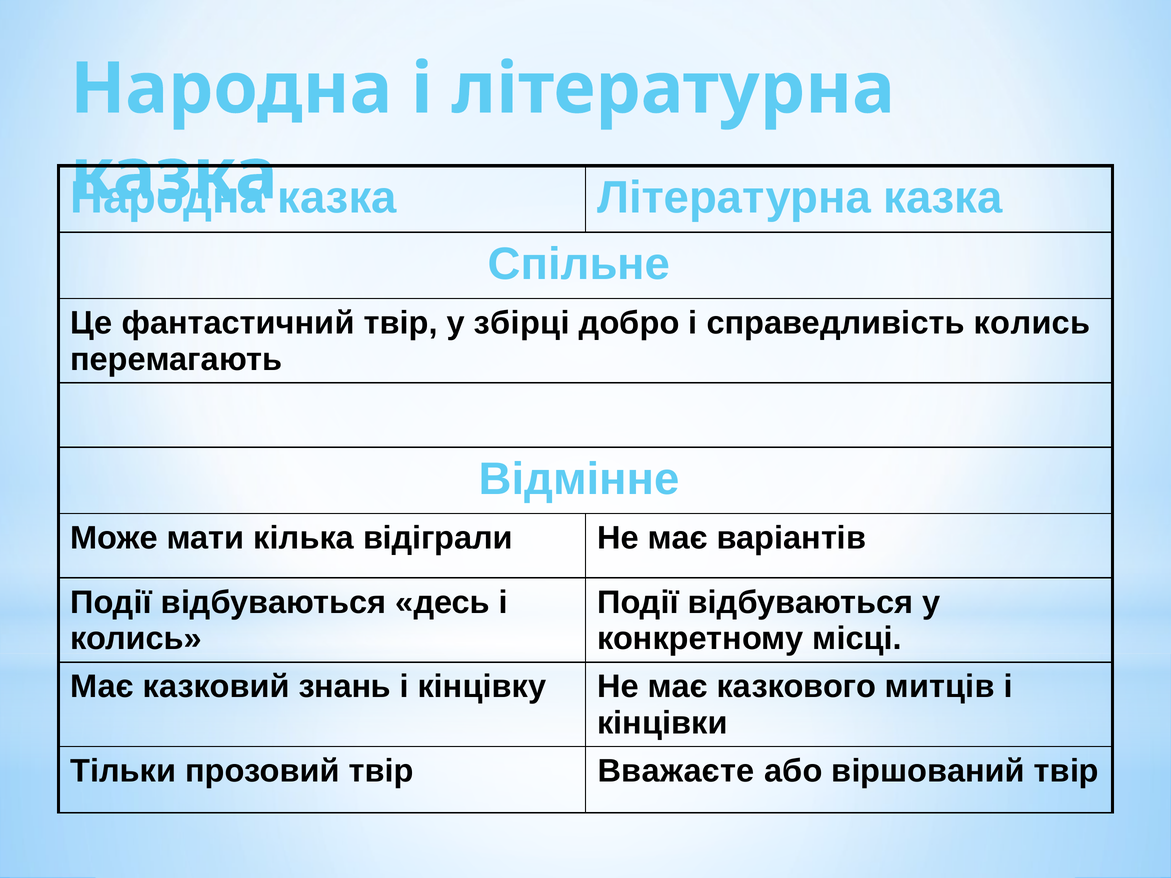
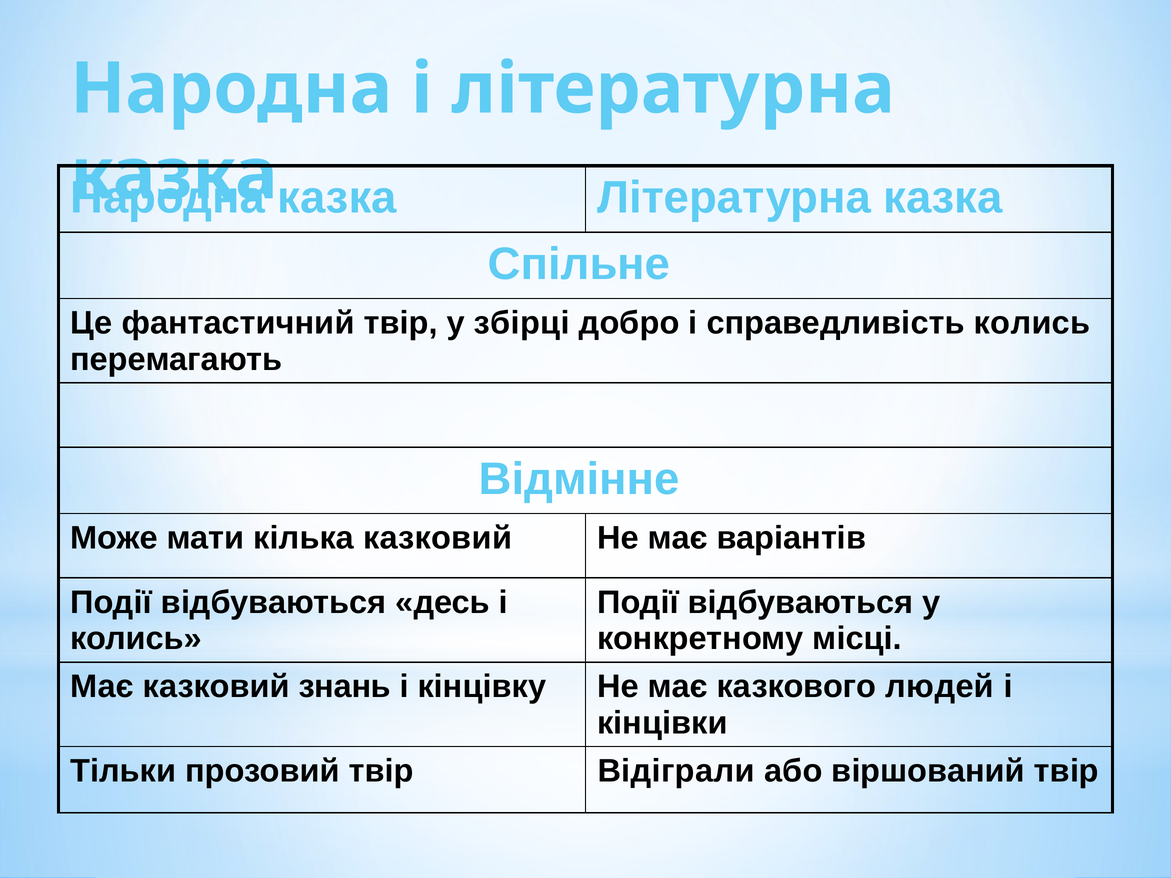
кілька відіграли: відіграли -> казковий (438, 538)
митців: митців -> людей (940, 687)
Вважаєте: Вважаєте -> Відіграли (676, 771)
